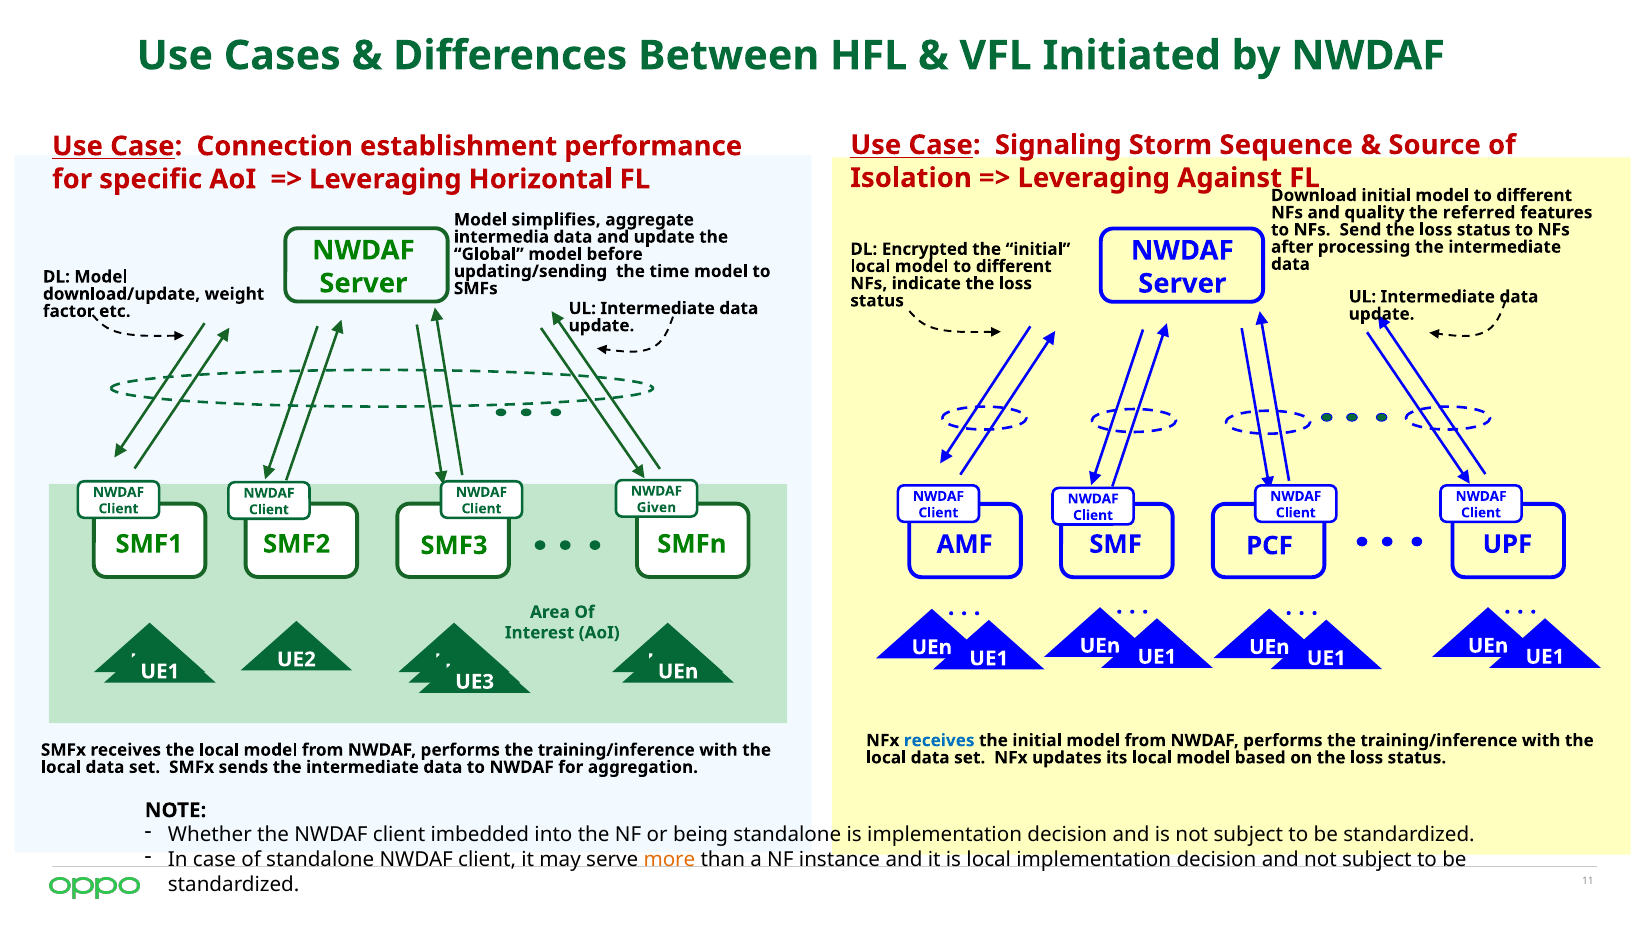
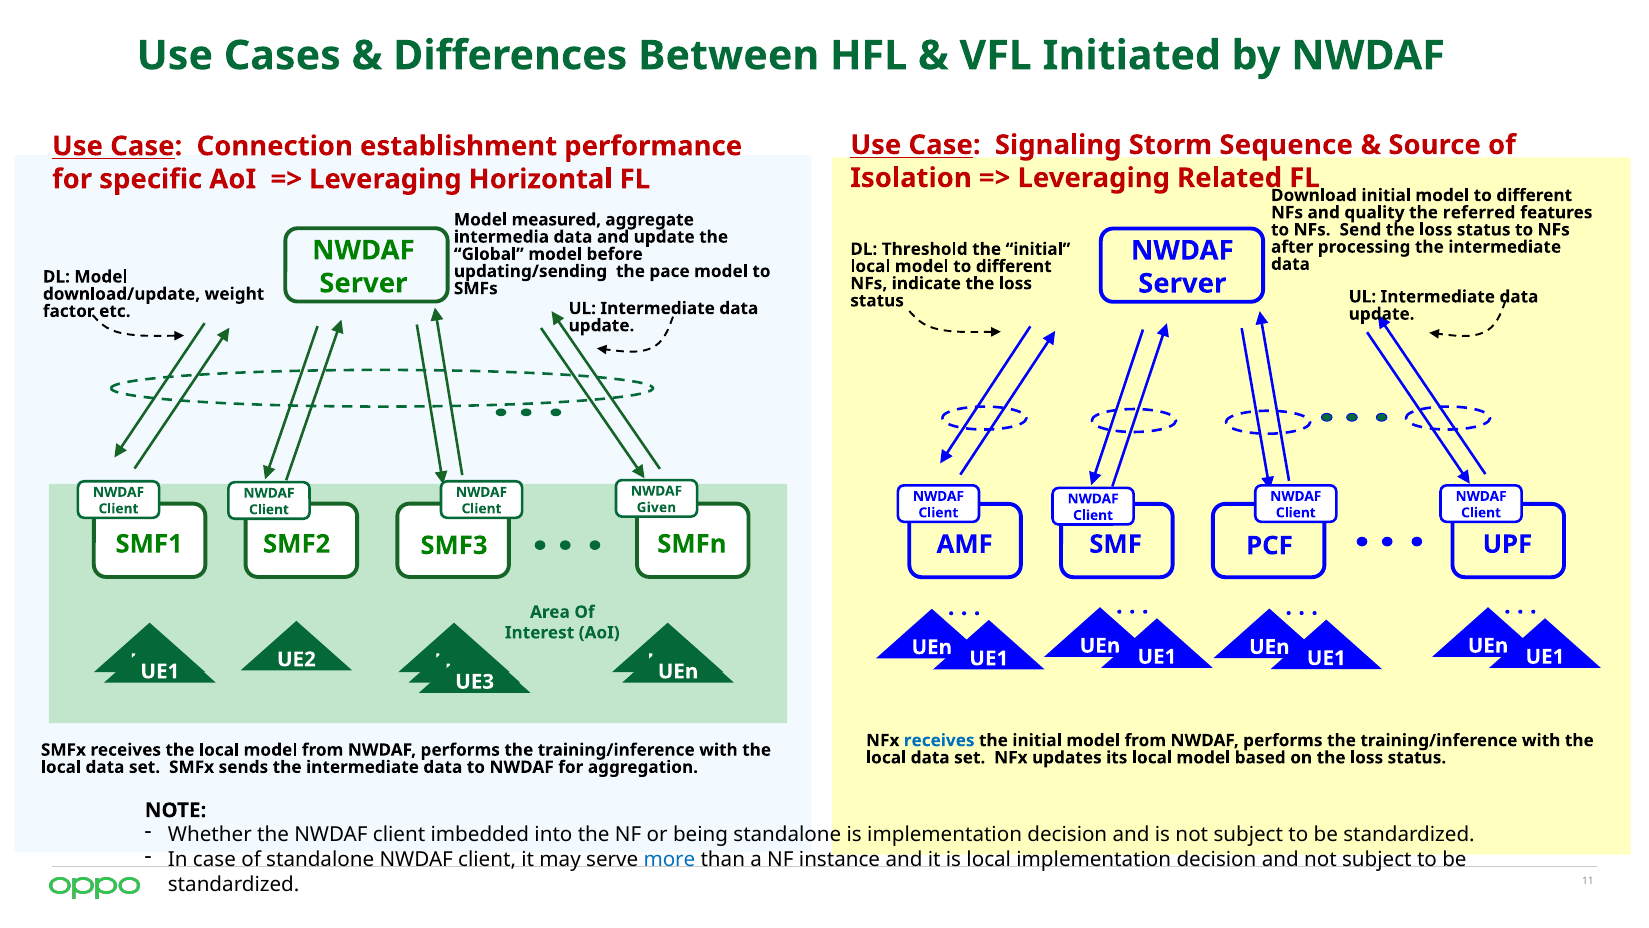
Against: Against -> Related (1230, 178)
simplifies: simplifies -> measured (556, 220)
Encrypted: Encrypted -> Threshold (925, 249)
time: time -> pace (670, 271)
more colour: orange -> blue (669, 859)
